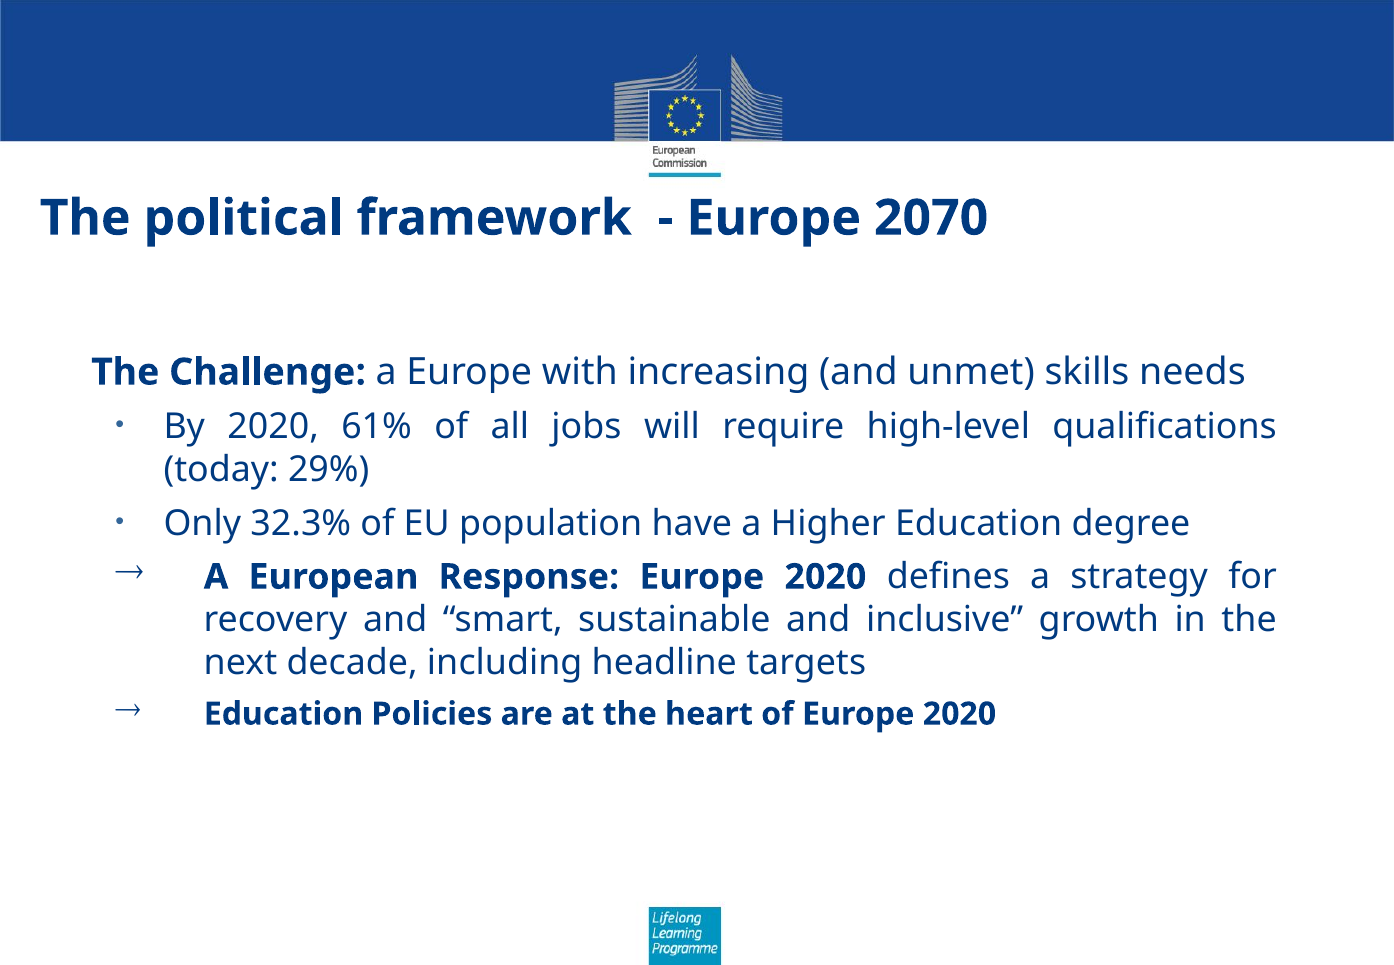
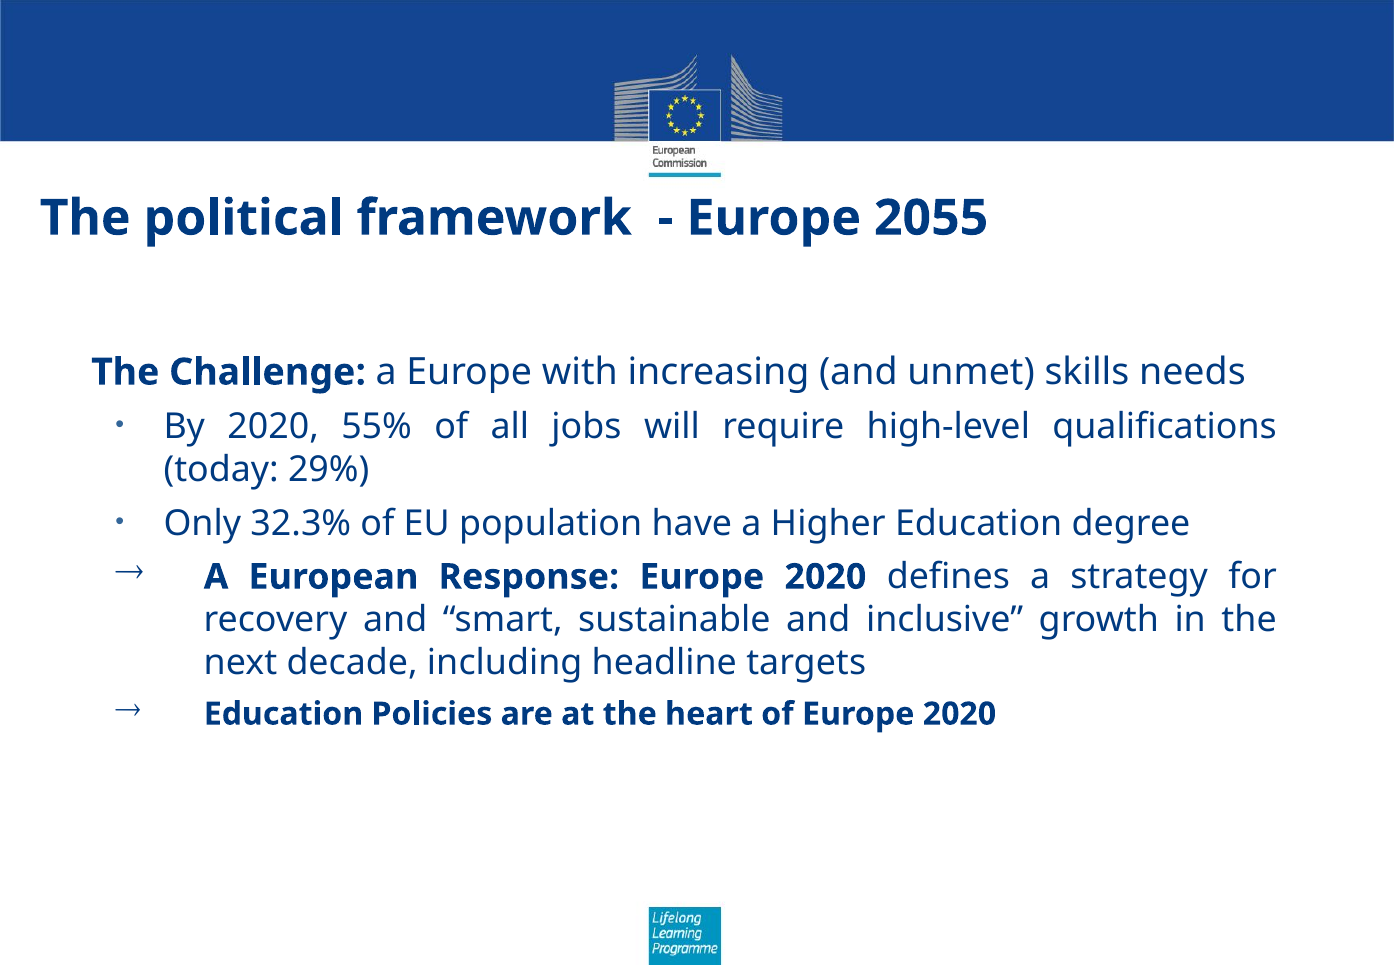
2070: 2070 -> 2055 (931, 218)
61%: 61% -> 55% (377, 427)
